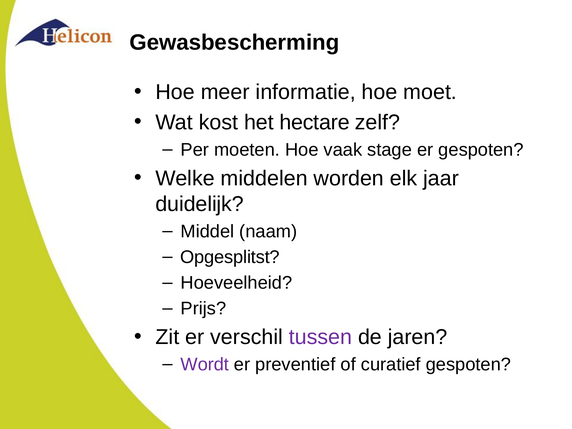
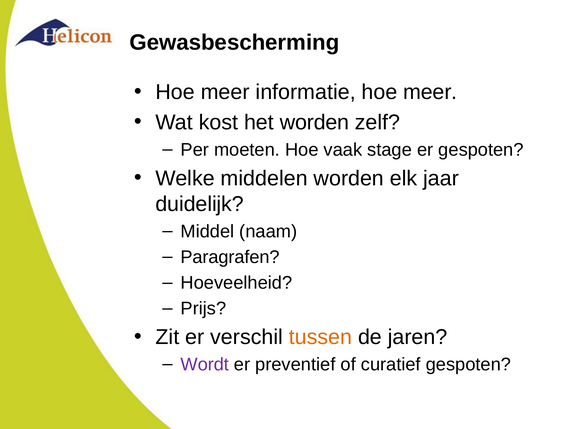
informatie hoe moet: moet -> meer (430, 92)
het hectare: hectare -> worden (314, 122)
Opgesplitst: Opgesplitst -> Paragrafen (230, 257)
tussen colour: purple -> orange (320, 337)
